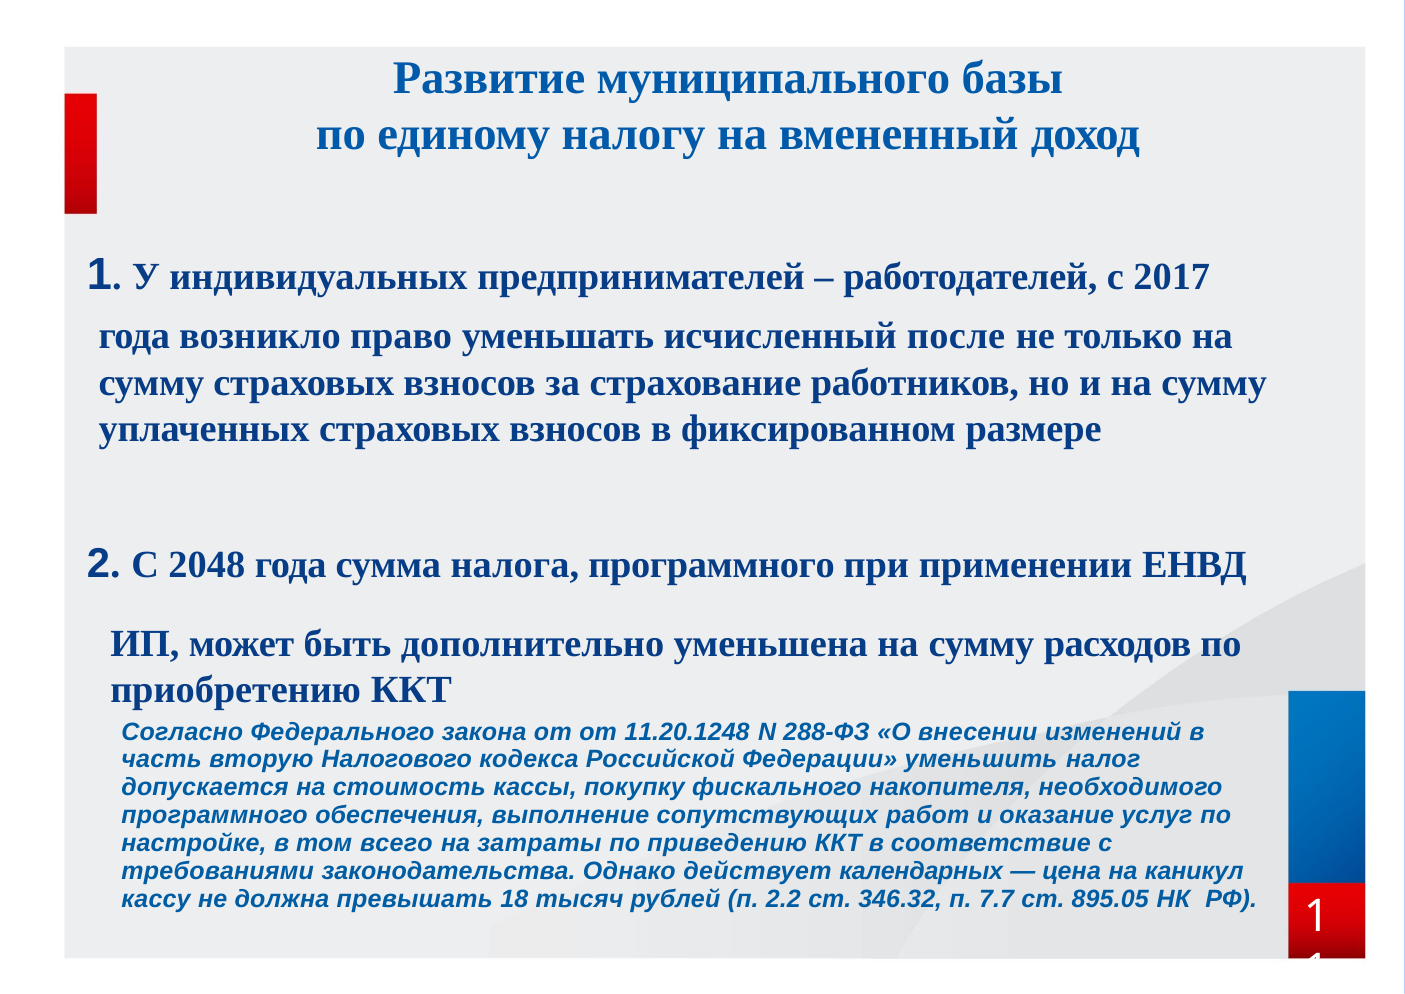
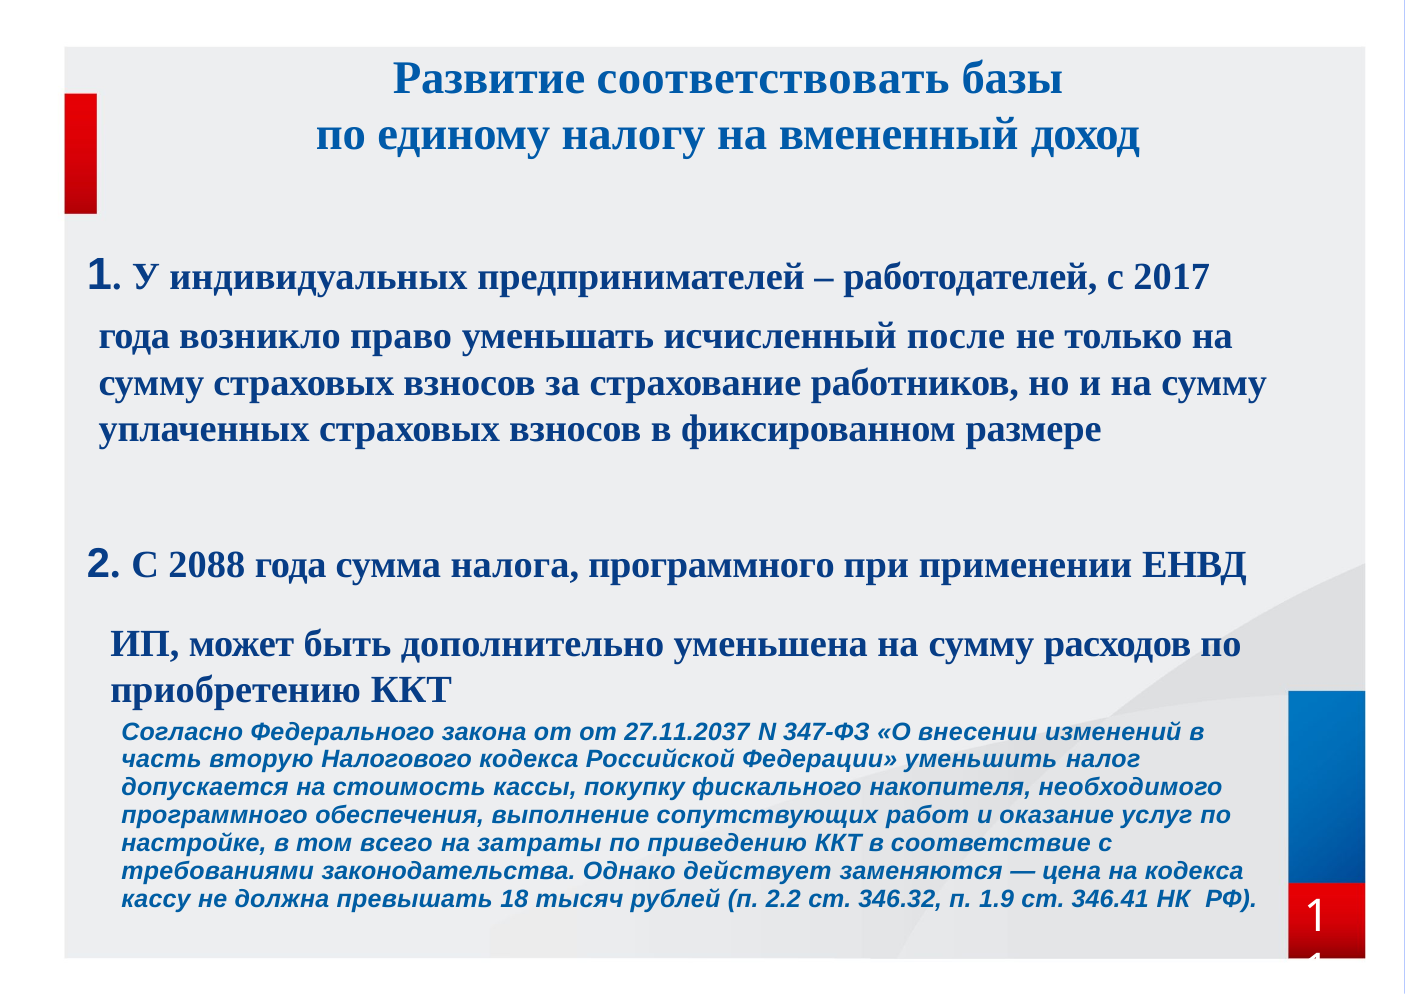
муниципального: муниципального -> соответствовать (773, 78)
2048: 2048 -> 2088 (207, 565)
11.20.1248: 11.20.1248 -> 27.11.2037 (687, 732)
288-ФЗ: 288-ФЗ -> 347-ФЗ (826, 732)
календарных: календарных -> заменяются (921, 871)
на каникул: каникул -> кодекса (1194, 871)
7.7: 7.7 -> 1.9 (997, 899)
895.05: 895.05 -> 346.41 (1110, 899)
